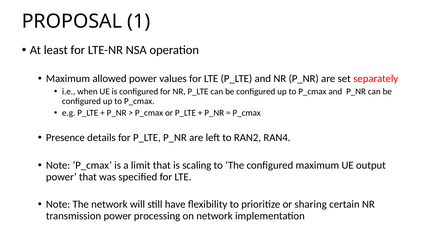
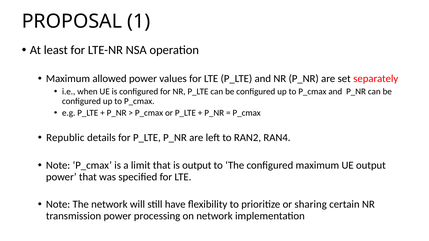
Presence: Presence -> Republic (65, 138)
is scaling: scaling -> output (197, 166)
